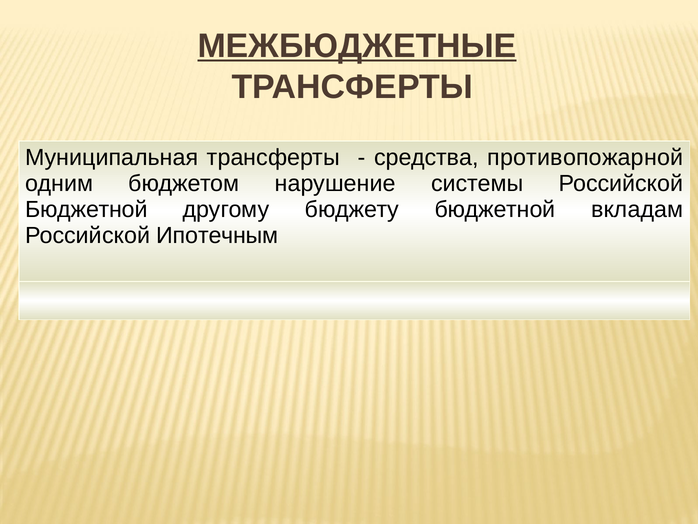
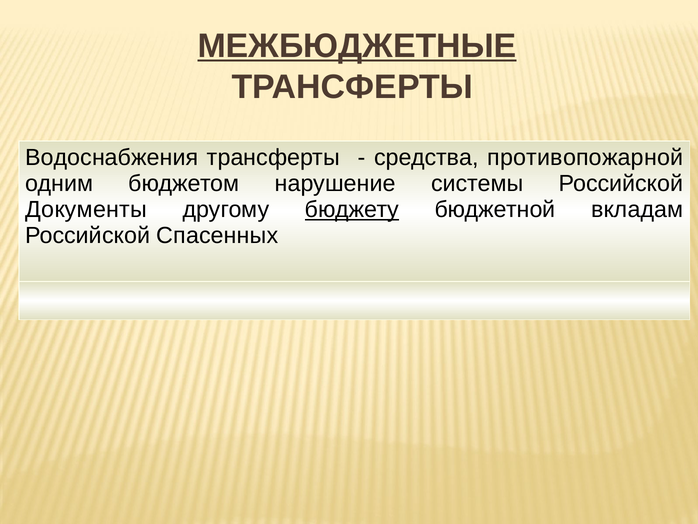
Муниципальная: Муниципальная -> Водоснабжения (112, 157)
Бюджетной: Бюджетной -> Документы (86, 209)
бюджету underline: none -> present (352, 209)
Ипотечным: Ипотечным -> Спасенных (217, 235)
